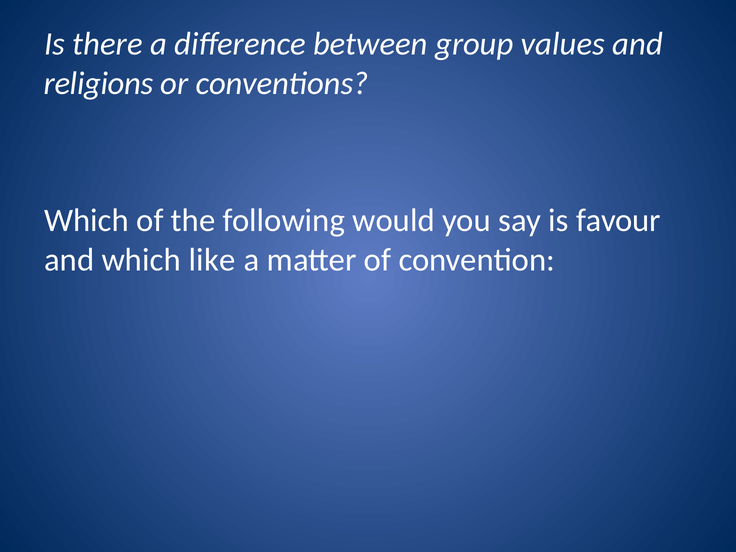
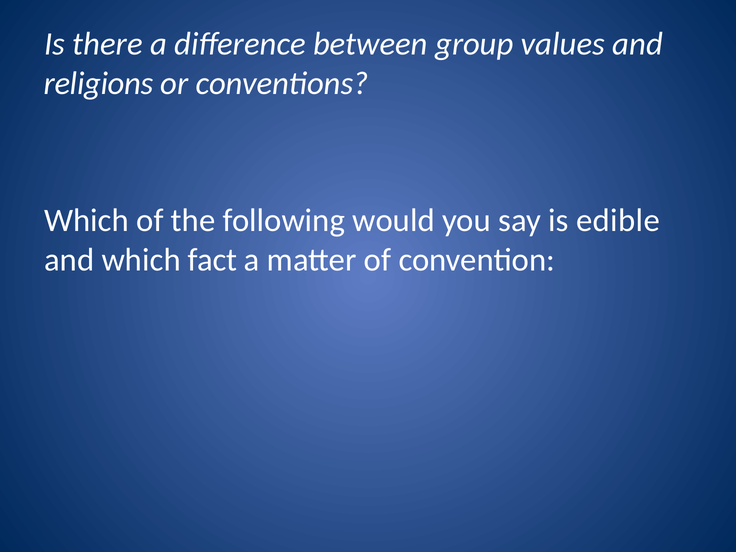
favour: favour -> edible (618, 221)
like: like -> fact (212, 260)
